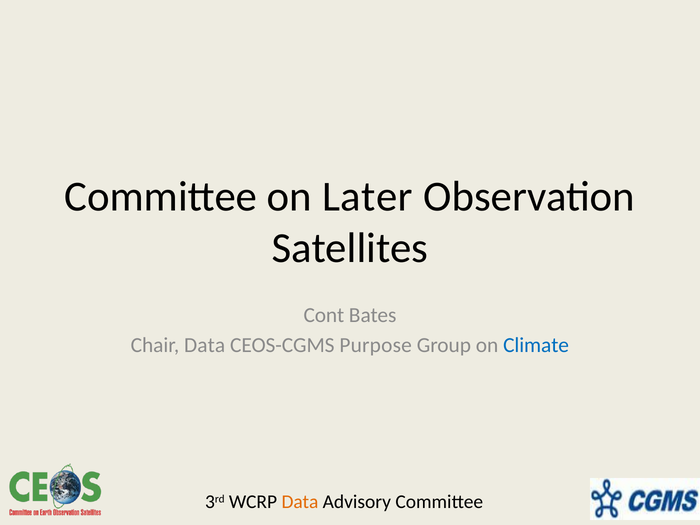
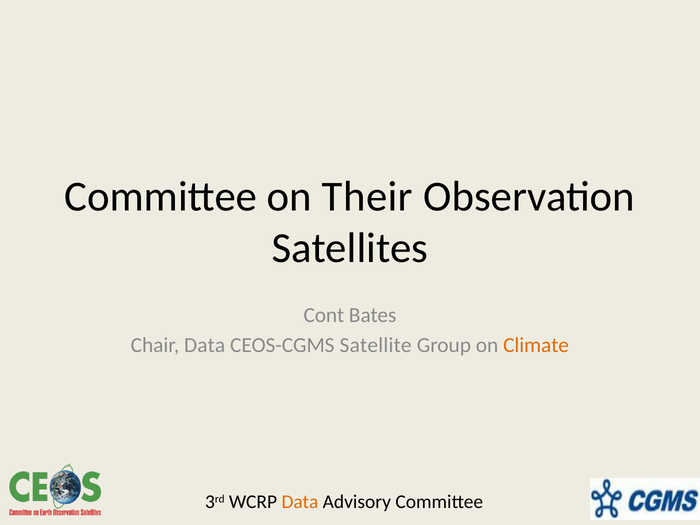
Later: Later -> Their (367, 197)
Purpose: Purpose -> Satellite (376, 345)
Climate colour: blue -> orange (536, 345)
